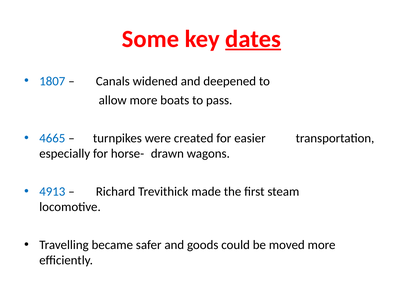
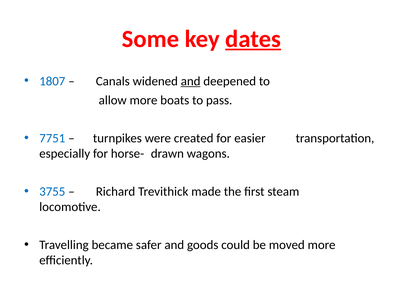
and underline: none -> present (191, 81)
4665: 4665 -> 7751 (52, 138)
4913: 4913 -> 3755 (52, 192)
